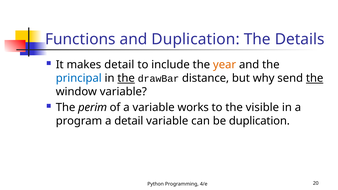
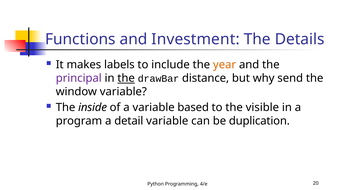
and Duplication: Duplication -> Investment (196, 39)
makes detail: detail -> labels (119, 65)
principal colour: blue -> purple (79, 78)
the underline: present -> none (315, 78)
perim: perim -> inside (93, 108)
works: works -> based (193, 108)
